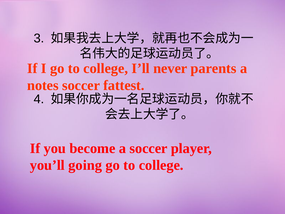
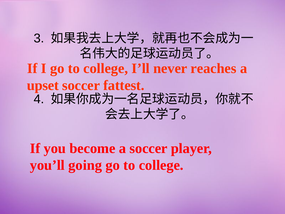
parents: parents -> reaches (214, 68)
notes: notes -> upset (43, 85)
